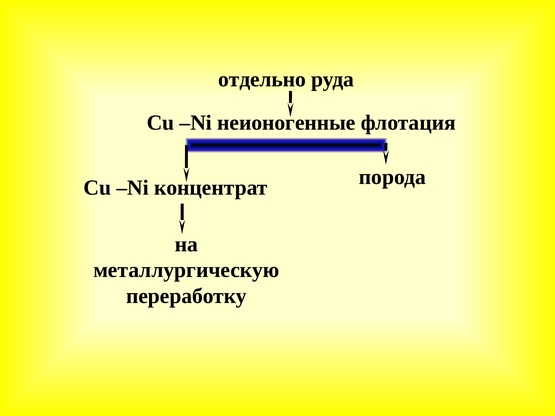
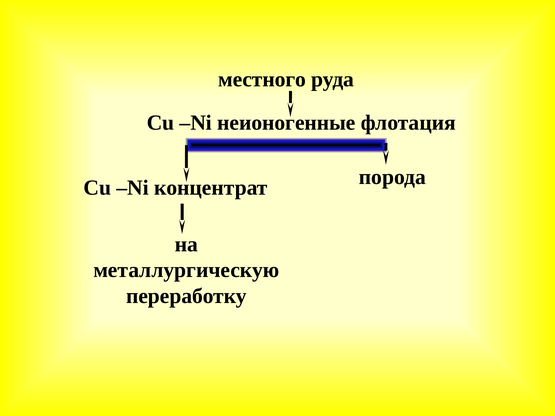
отдельно: отдельно -> местного (262, 80)
